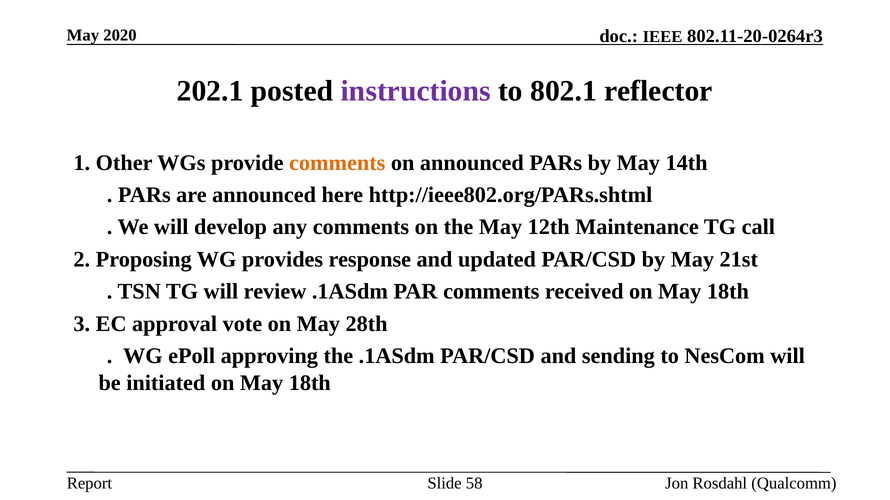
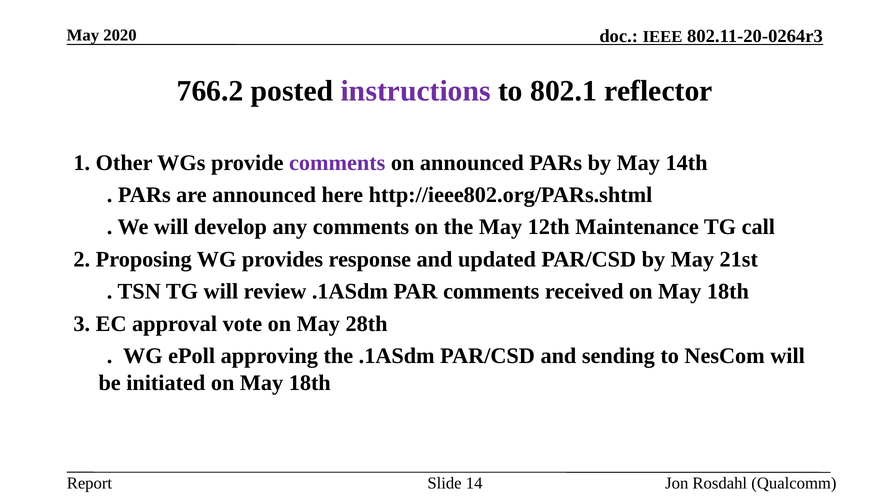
202.1: 202.1 -> 766.2 (210, 91)
comments colour: orange -> purple (337, 163)
58: 58 -> 14 (474, 484)
